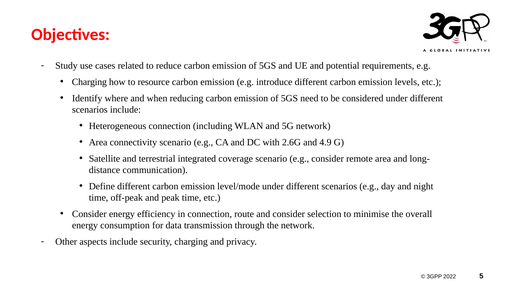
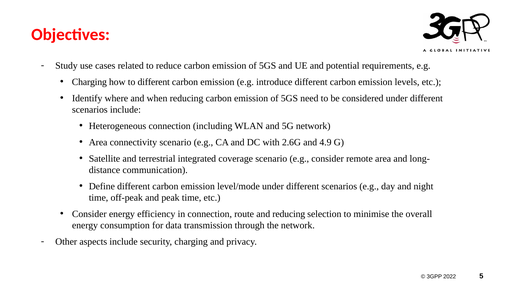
to resource: resource -> different (154, 82)
and consider: consider -> reducing (289, 214)
